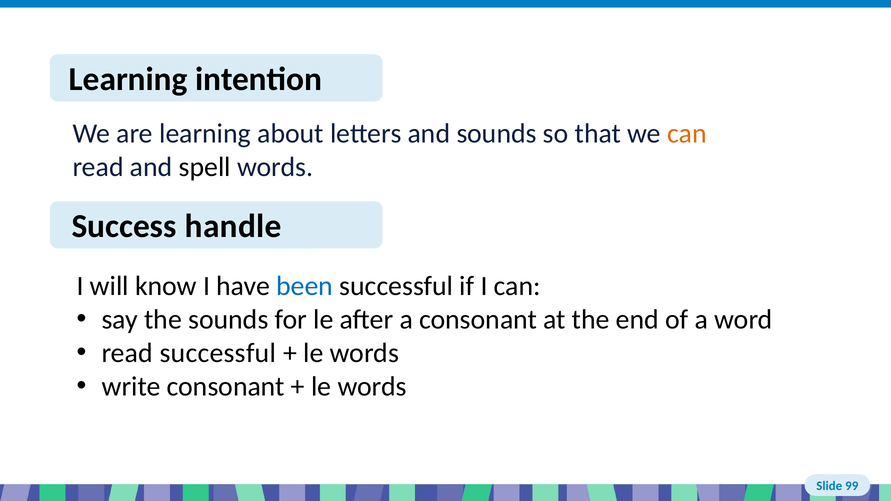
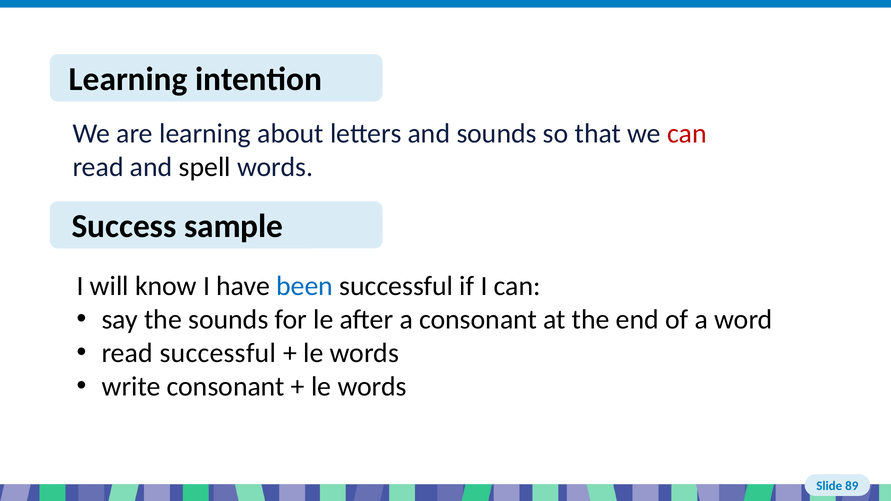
can colour: orange -> red (687, 134)
handle: handle -> sample (234, 226)
99: 99 -> 89 (852, 486)
